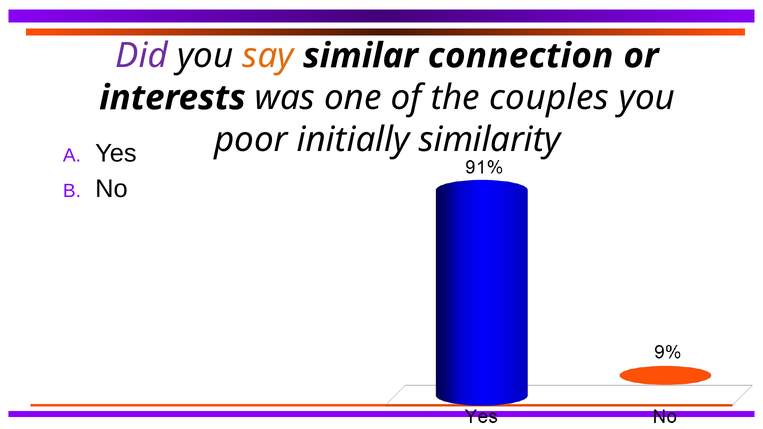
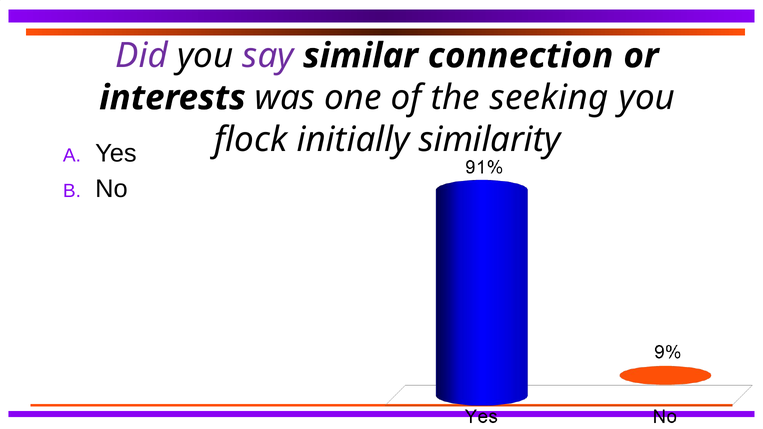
say colour: orange -> purple (268, 56)
couples: couples -> seeking (549, 98)
poor: poor -> flock (251, 140)
